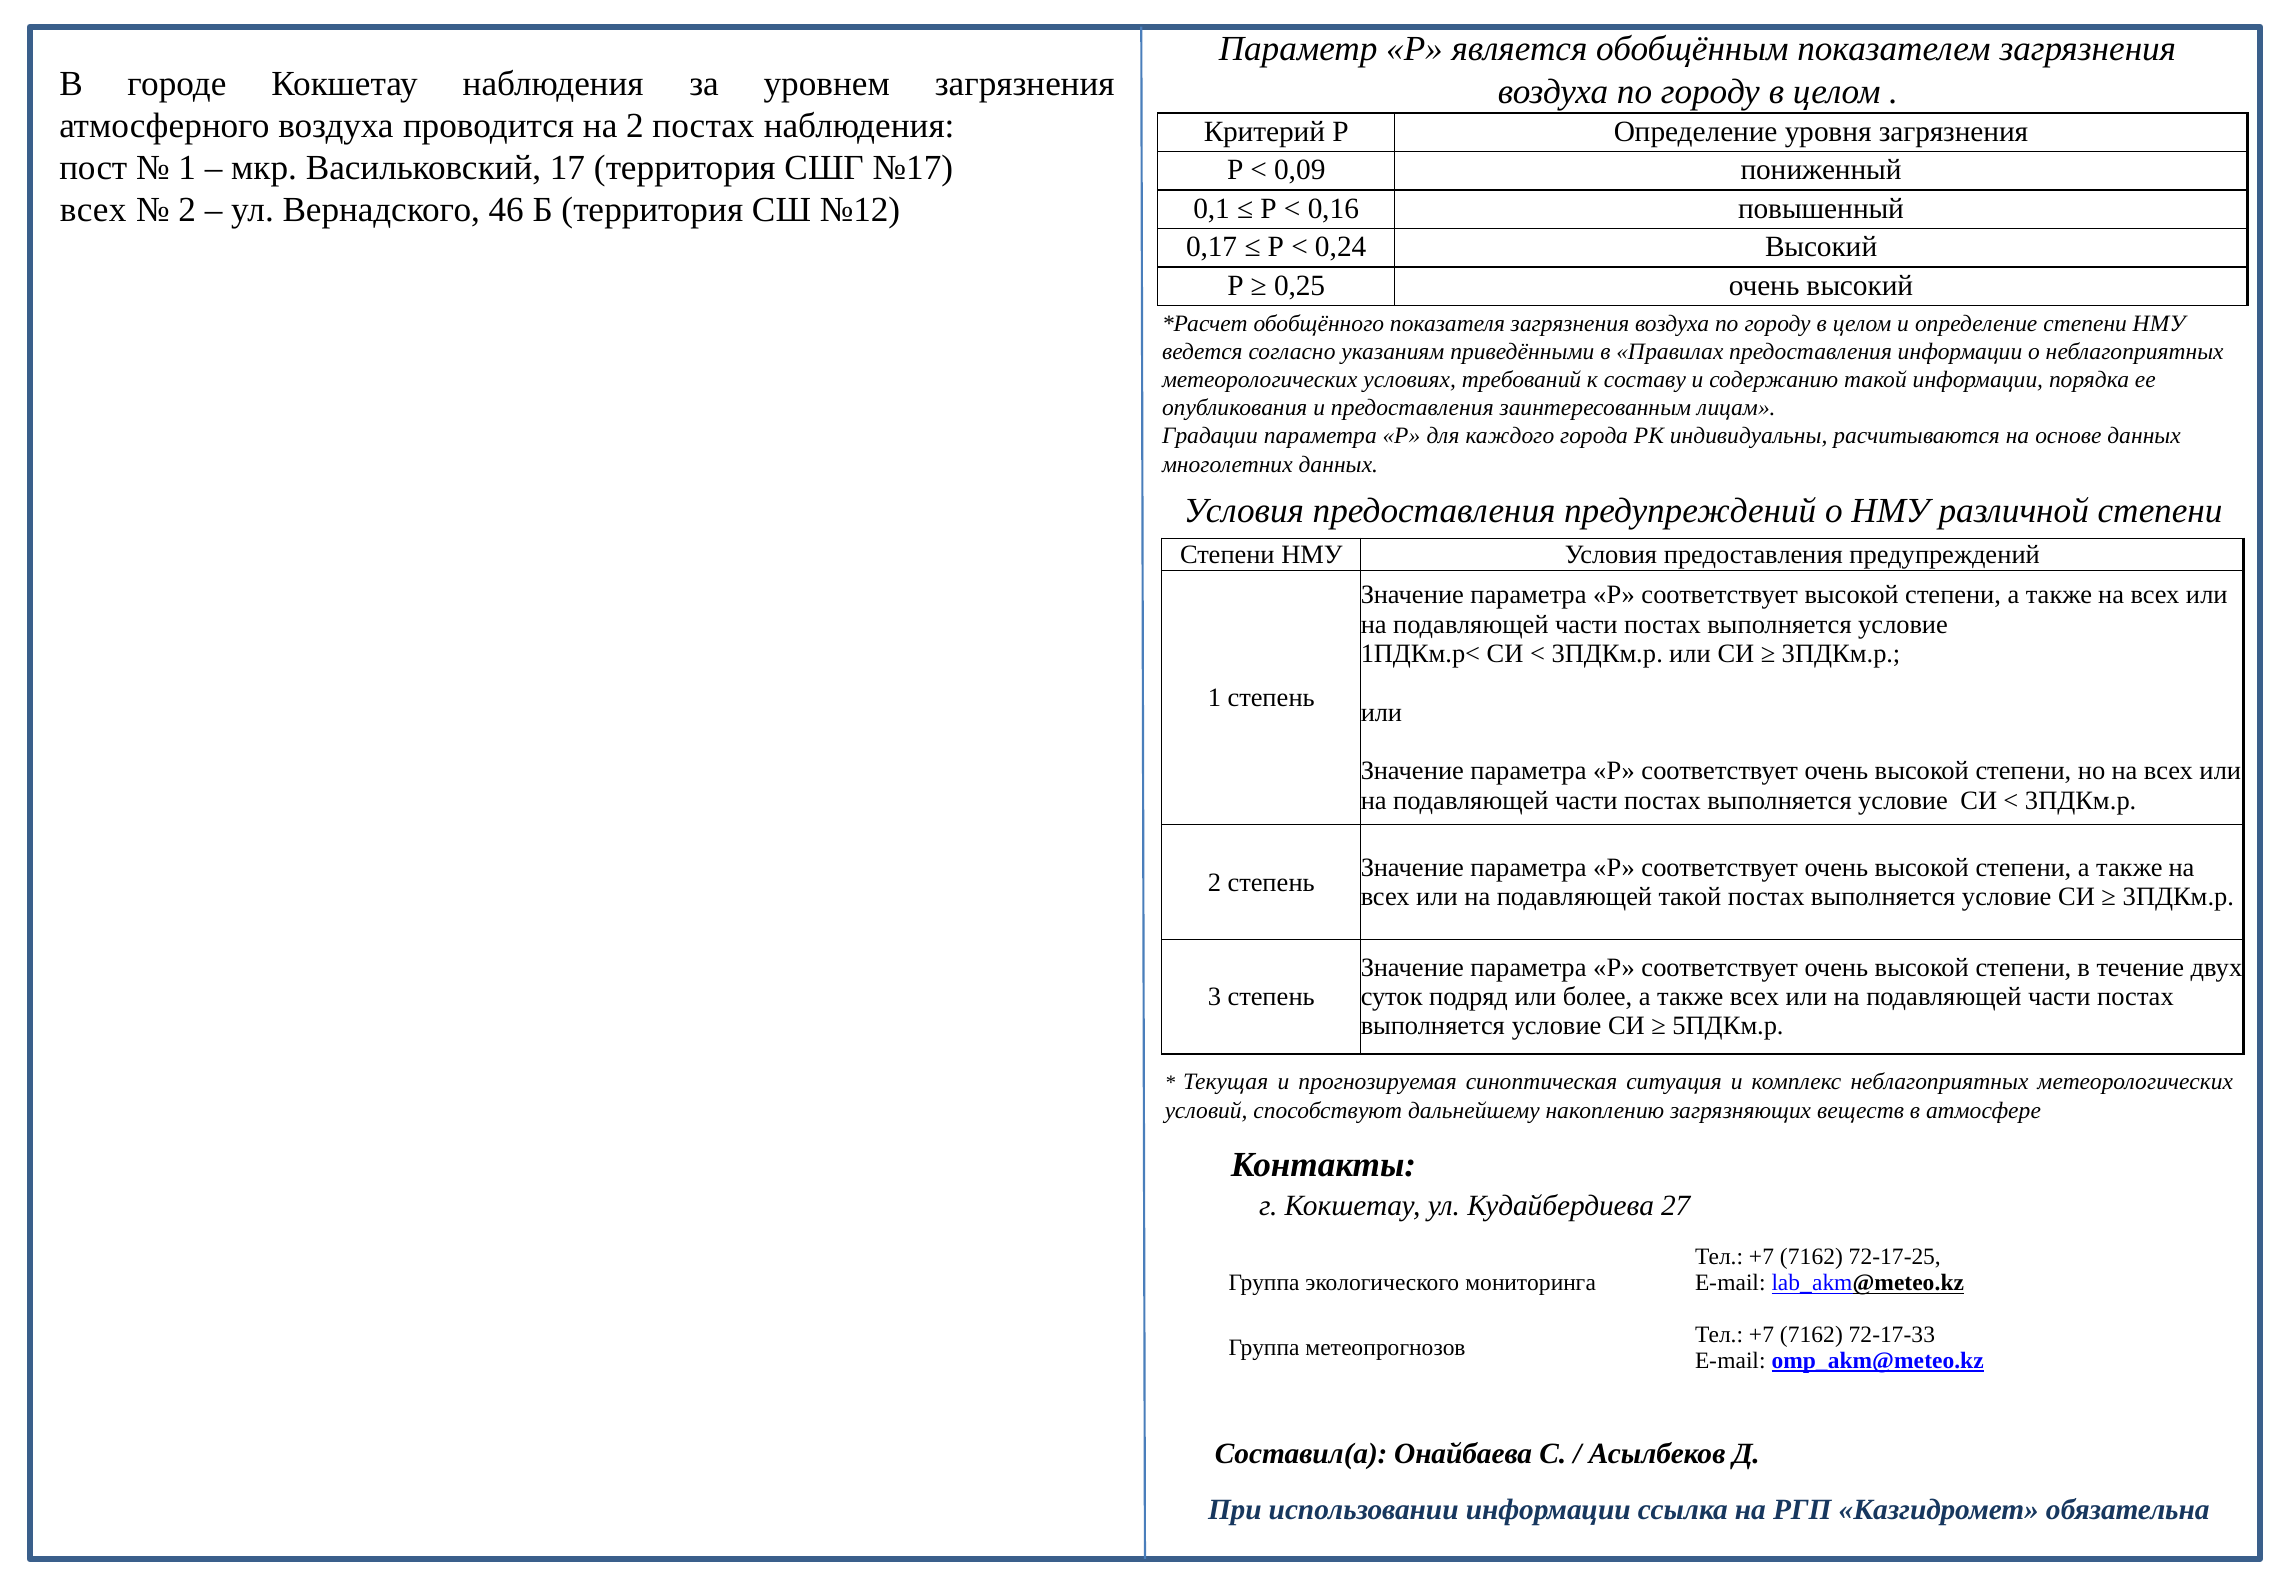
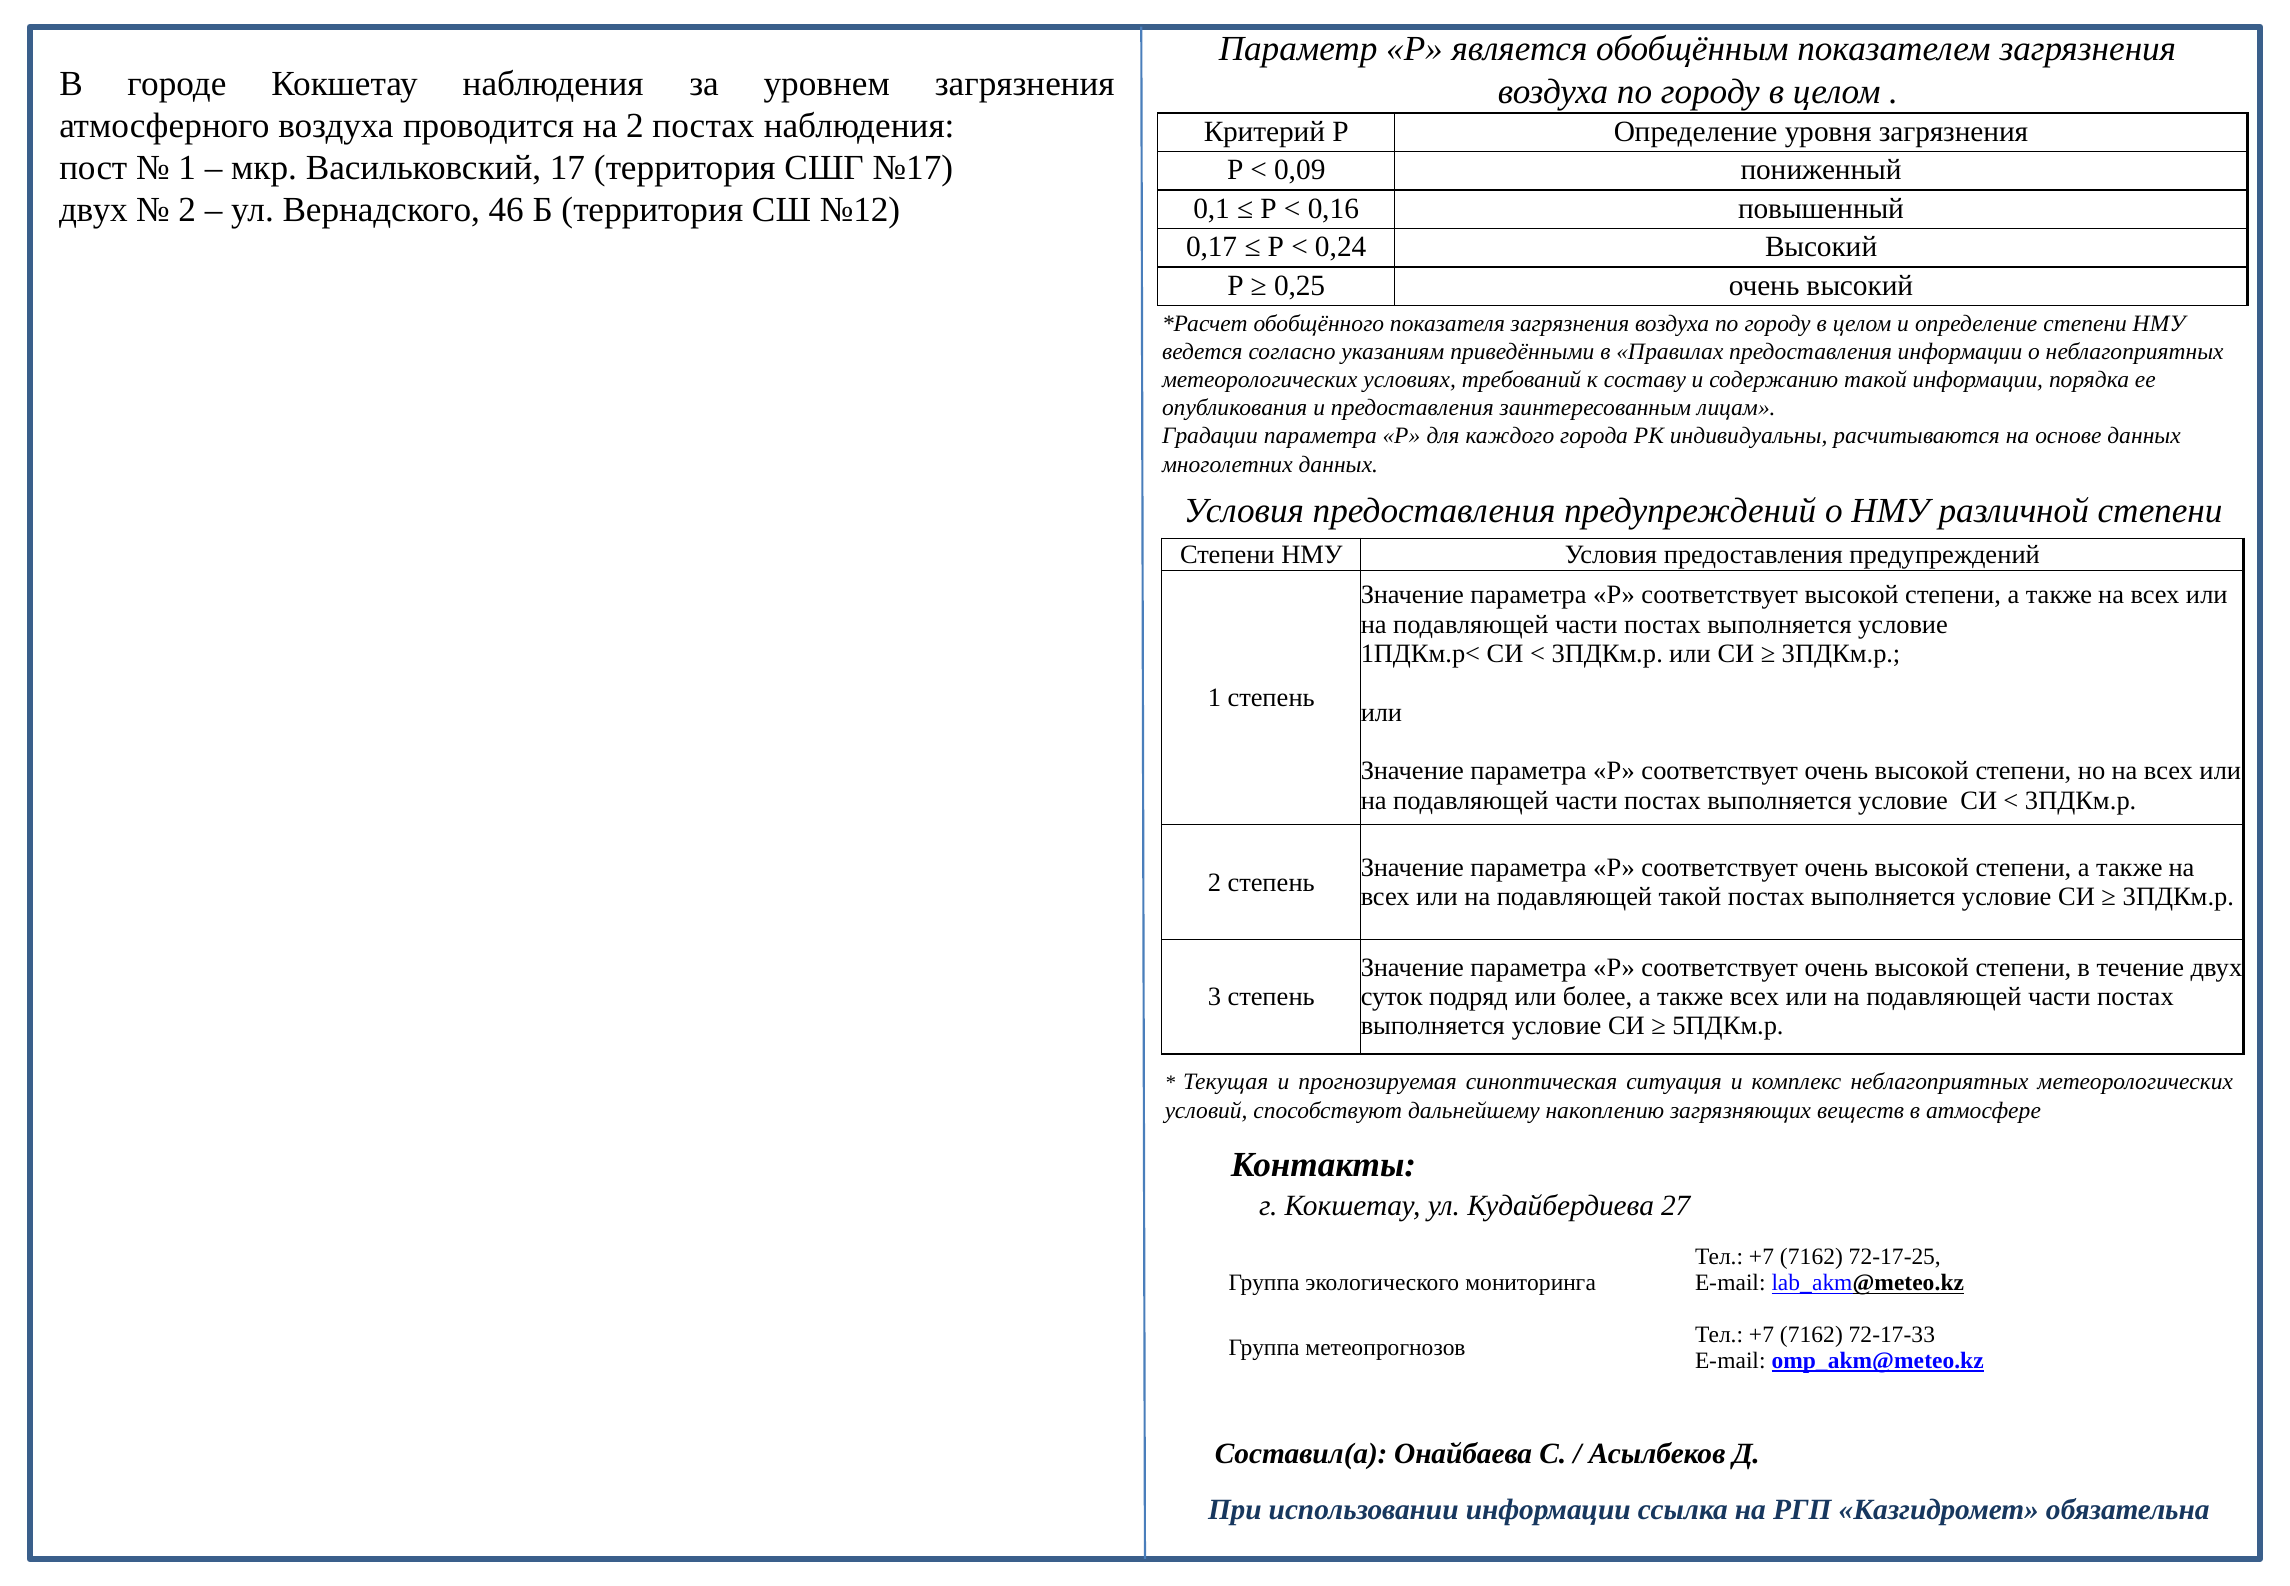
всех: всех -> двух (93, 210)
